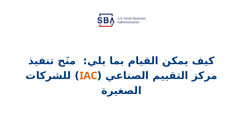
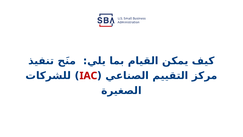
IAC colour: orange -> red (88, 76)
